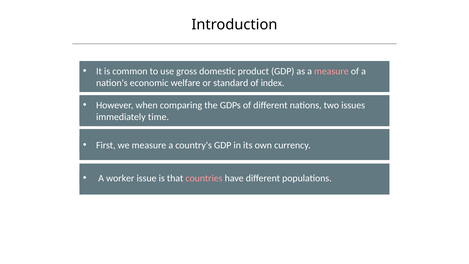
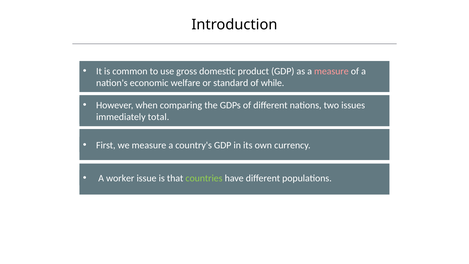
index: index -> while (273, 83)
time: time -> total (159, 117)
countries colour: pink -> light green (204, 178)
